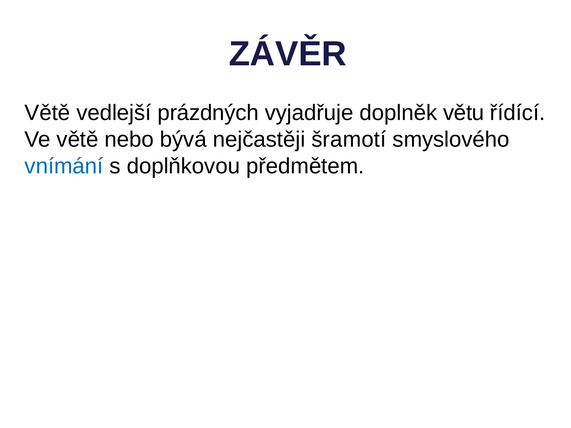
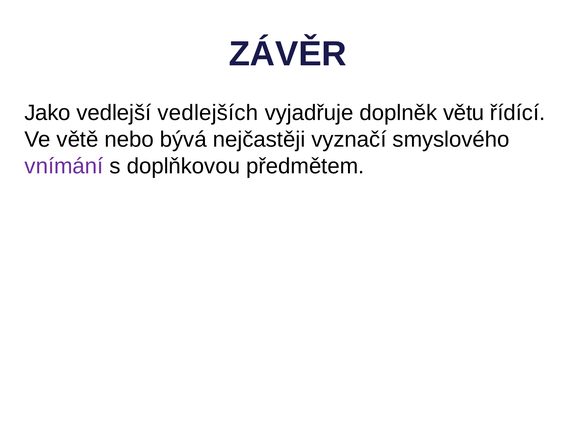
Větě: Větě -> Jako (48, 113)
prázdných: prázdných -> vedlejších (208, 113)
šramotí: šramotí -> vyznačí (349, 139)
vnímání colour: blue -> purple (64, 166)
